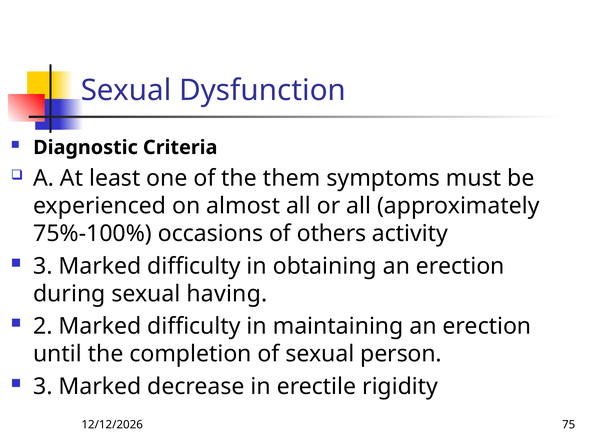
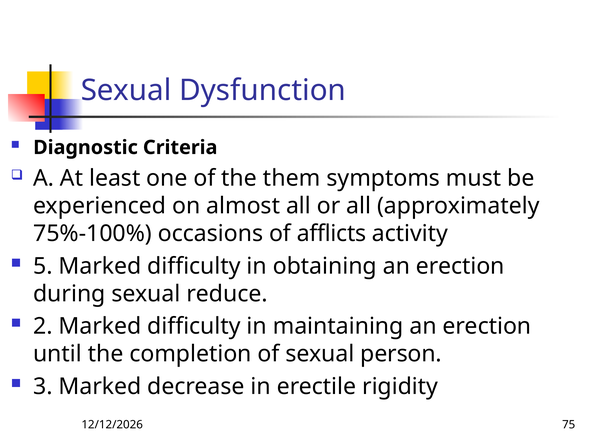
others: others -> afflicts (332, 233)
3: 3 -> 5 (43, 266)
having: having -> reduce (227, 293)
